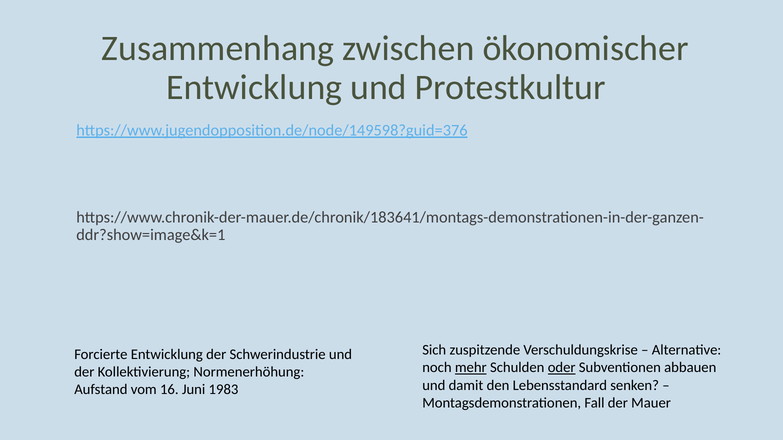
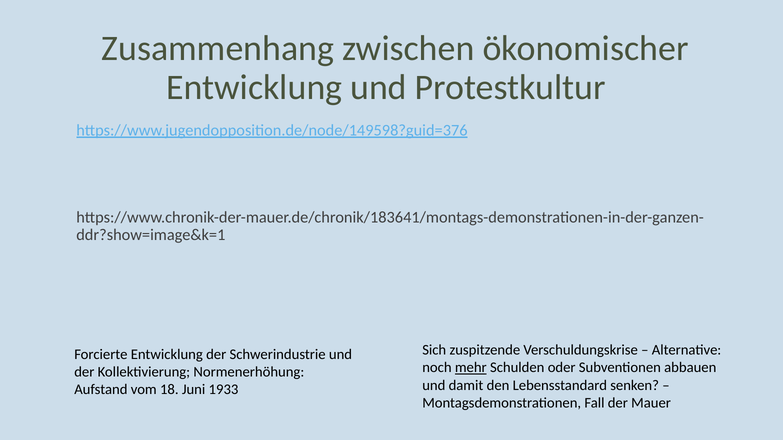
oder underline: present -> none (562, 368)
16: 16 -> 18 (169, 390)
1983: 1983 -> 1933 (224, 390)
